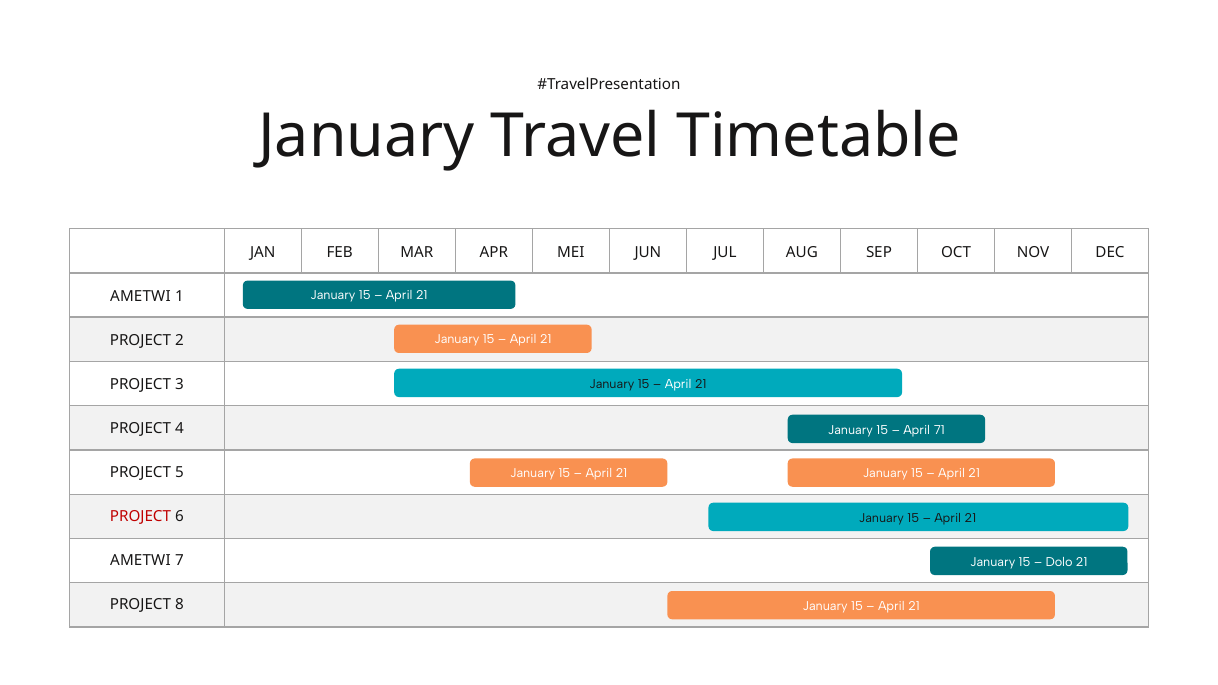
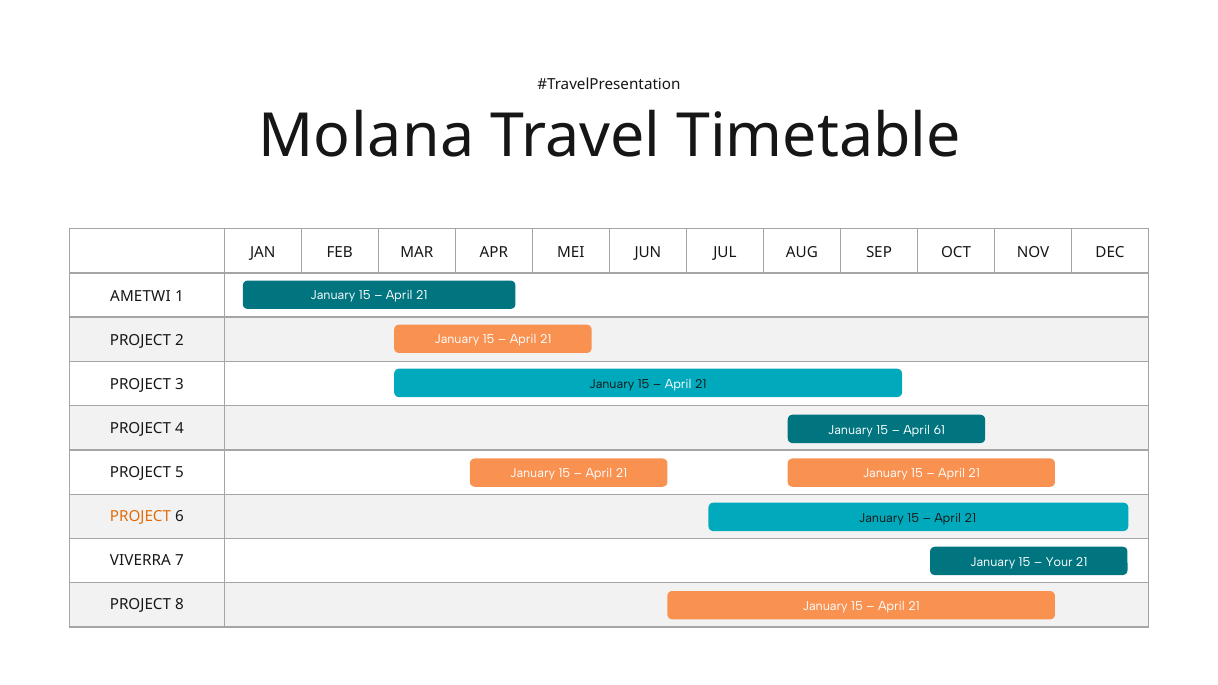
January: January -> Molana (366, 136)
71: 71 -> 61 (939, 430)
PROJECT colour: red -> orange (140, 516)
AMETWI: AMETWI -> VIVERRA (140, 561)
Dolo: Dolo -> Your (1059, 562)
